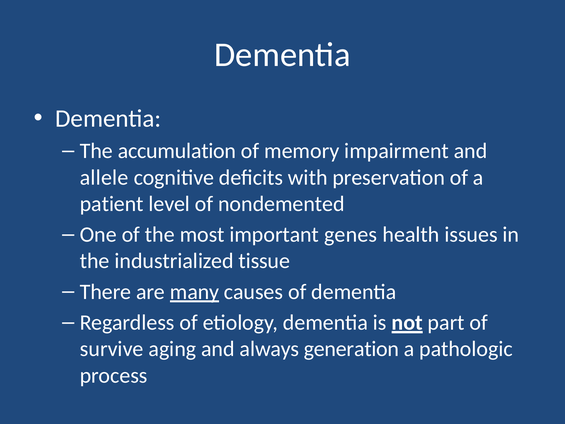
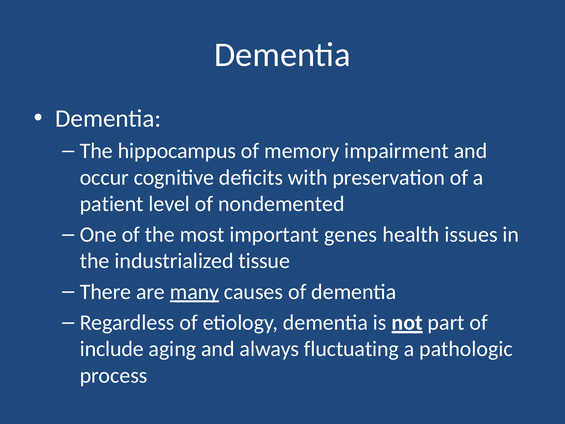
accumulation: accumulation -> hippocampus (177, 151)
allele: allele -> occur (104, 177)
survive: survive -> include (112, 349)
generation: generation -> fluctuating (351, 349)
